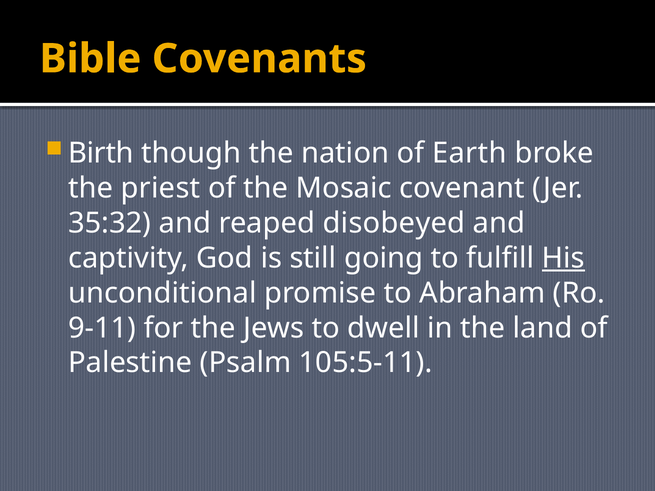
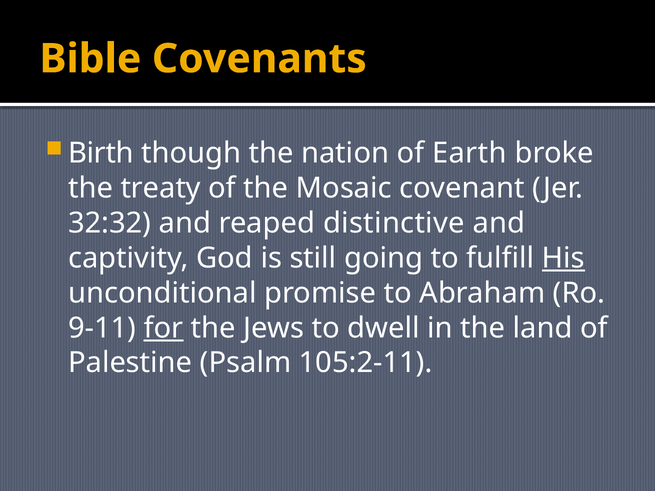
priest: priest -> treaty (161, 188)
35:32: 35:32 -> 32:32 (110, 223)
disobeyed: disobeyed -> distinctive (394, 223)
for underline: none -> present (164, 328)
105:5-11: 105:5-11 -> 105:2-11 (366, 363)
